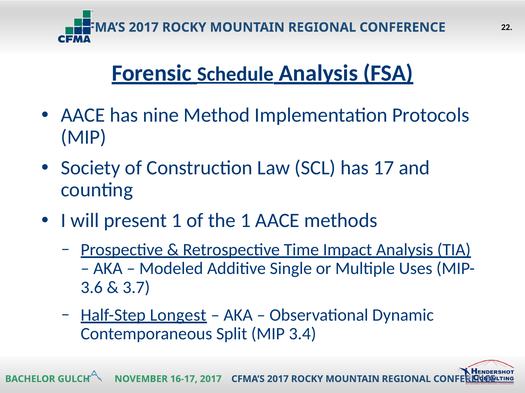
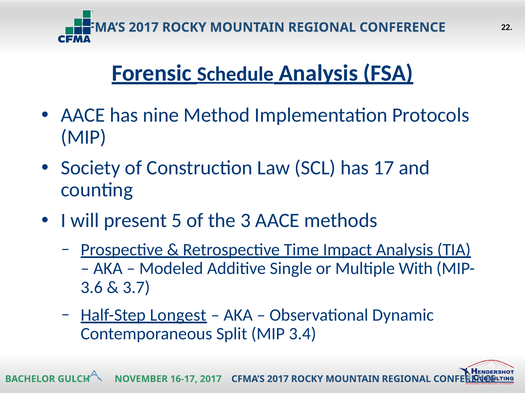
present 1: 1 -> 5 (177, 221)
the 1: 1 -> 3 (246, 221)
Uses: Uses -> With (416, 269)
